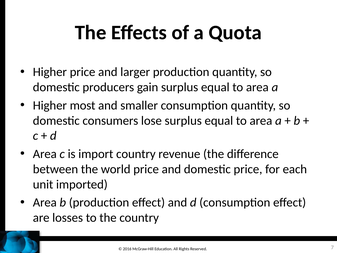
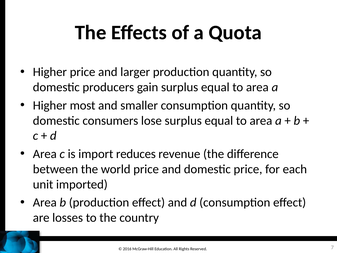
import country: country -> reduces (136, 154)
